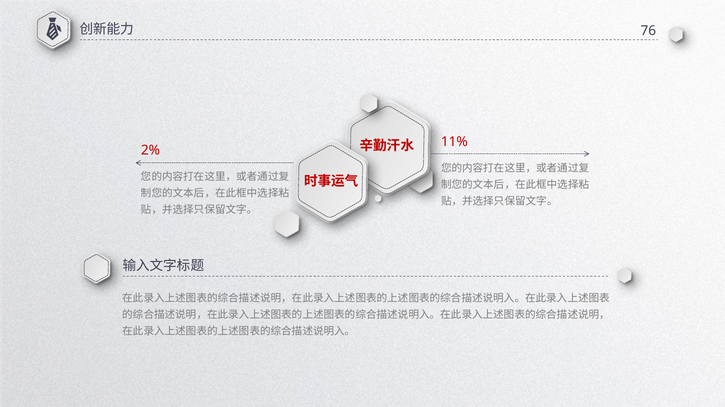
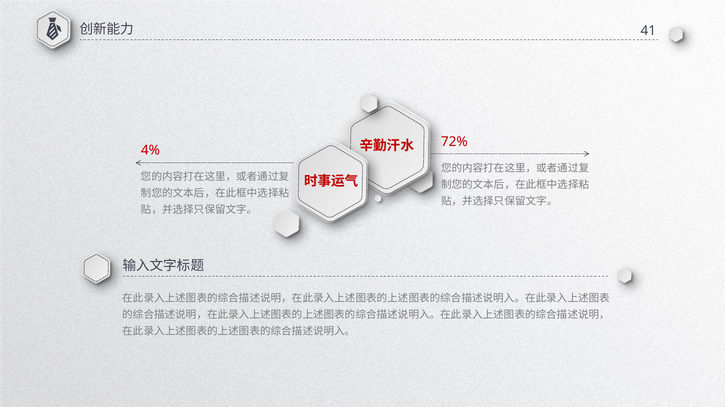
76: 76 -> 41 (648, 31)
11%: 11% -> 72% (454, 142)
2%: 2% -> 4% (150, 151)
